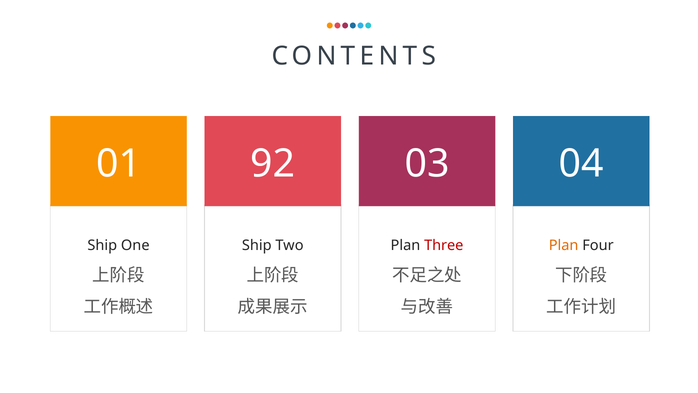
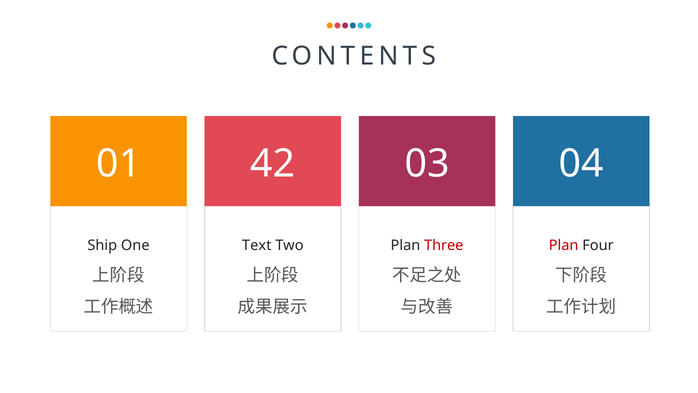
92: 92 -> 42 (273, 164)
Ship: Ship -> Text (257, 245)
Plan colour: orange -> red (564, 245)
